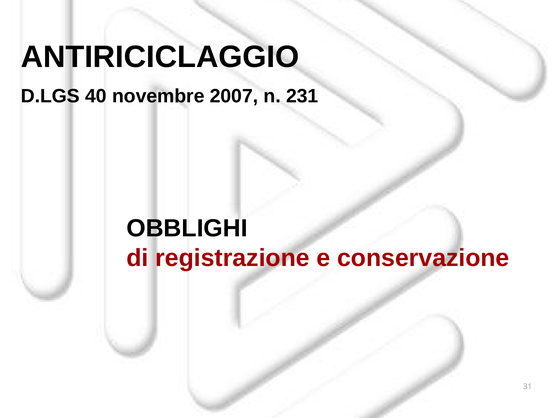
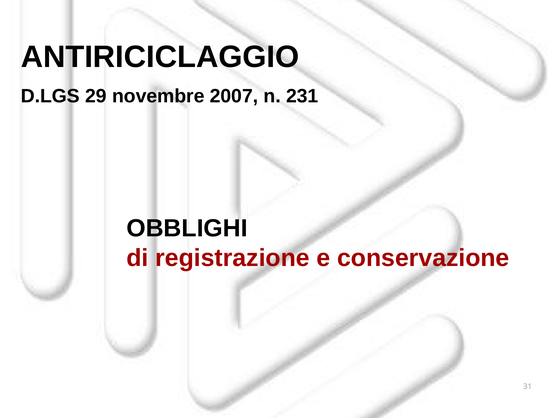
40: 40 -> 29 (96, 96)
